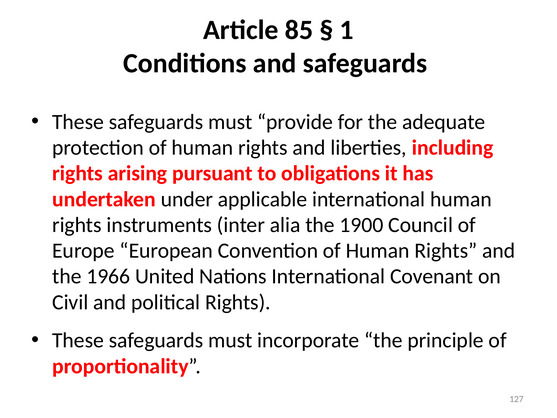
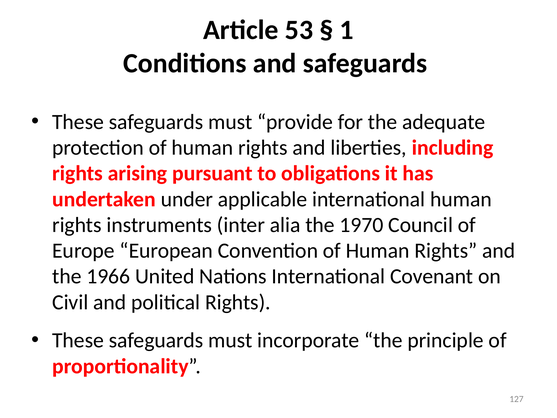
85: 85 -> 53 (299, 30)
1900: 1900 -> 1970 (361, 225)
